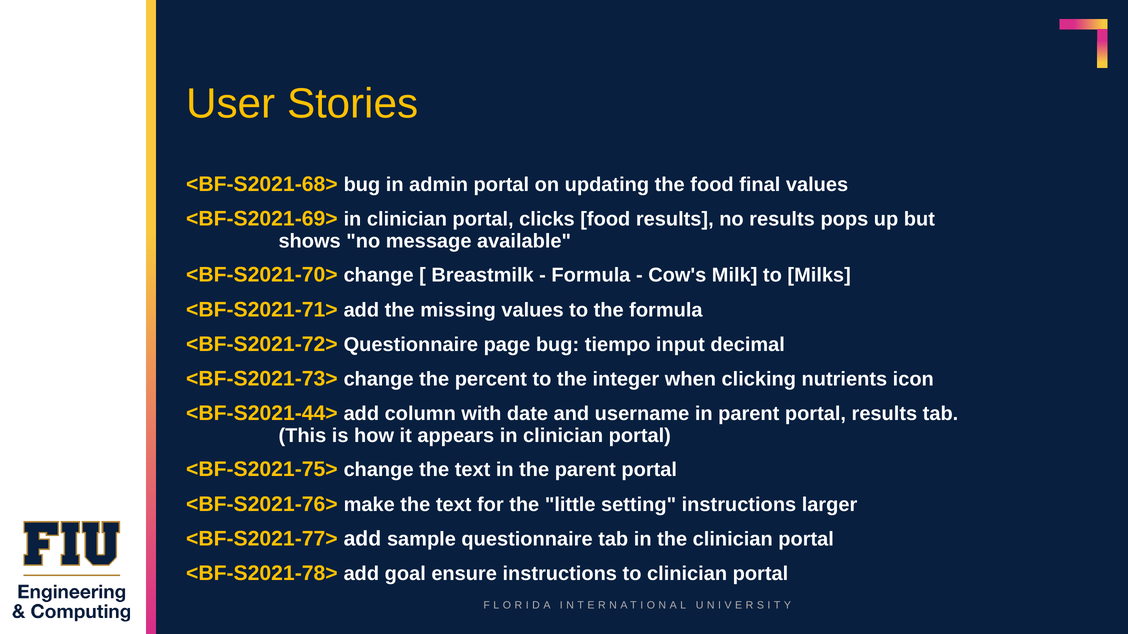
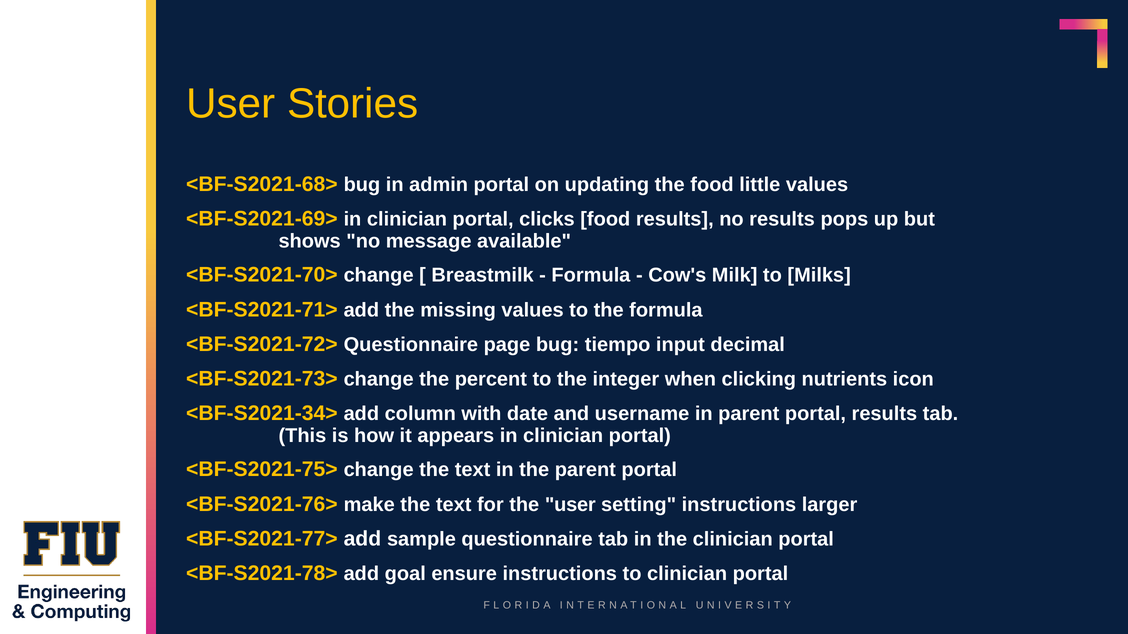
final: final -> little (760, 185)
<BF-S2021-44>: <BF-S2021-44> -> <BF-S2021-34> (262, 414)
the little: little -> user (570, 505)
